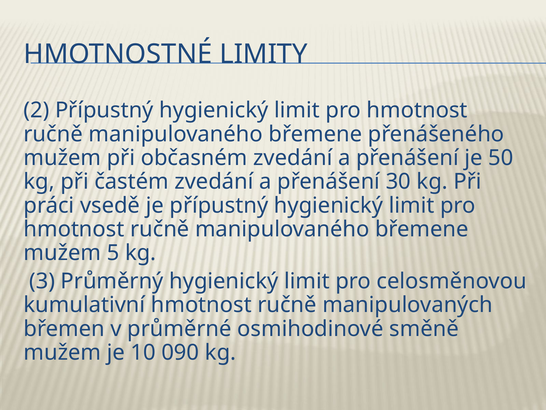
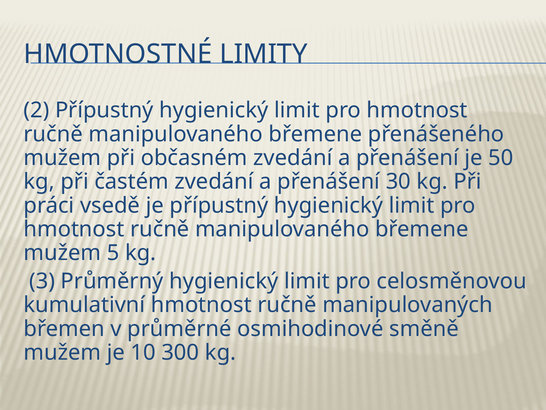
090: 090 -> 300 (180, 352)
